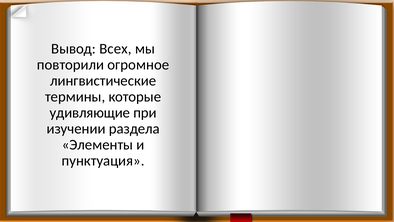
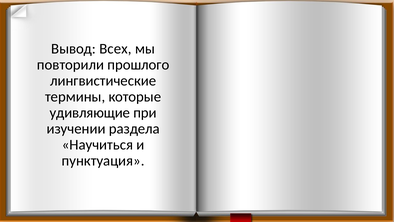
огромное: огромное -> прошлого (138, 65)
Элементы: Элементы -> Научиться (97, 145)
